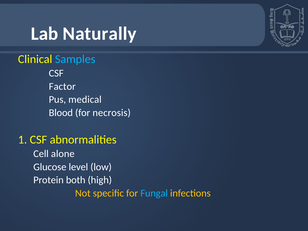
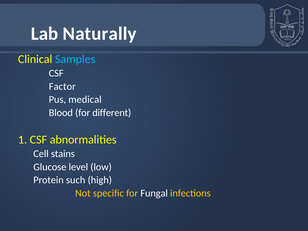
necrosis: necrosis -> different (112, 113)
alone: alone -> stains (63, 154)
both: both -> such (76, 180)
Fungal colour: light blue -> white (154, 193)
